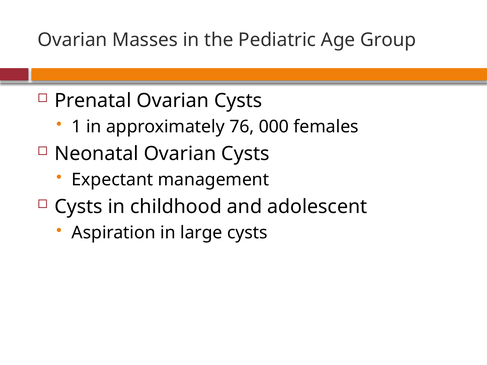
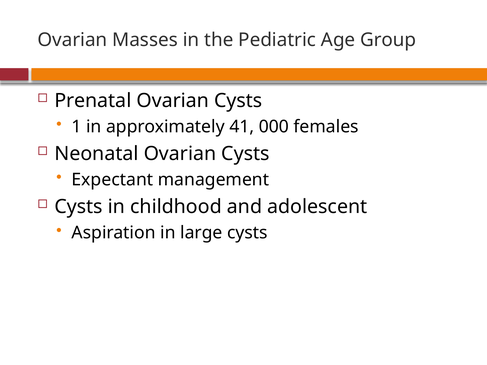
76: 76 -> 41 (242, 127)
